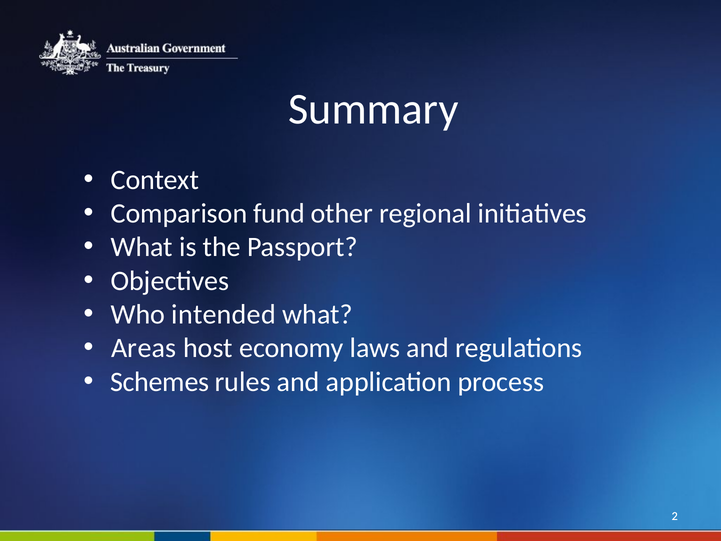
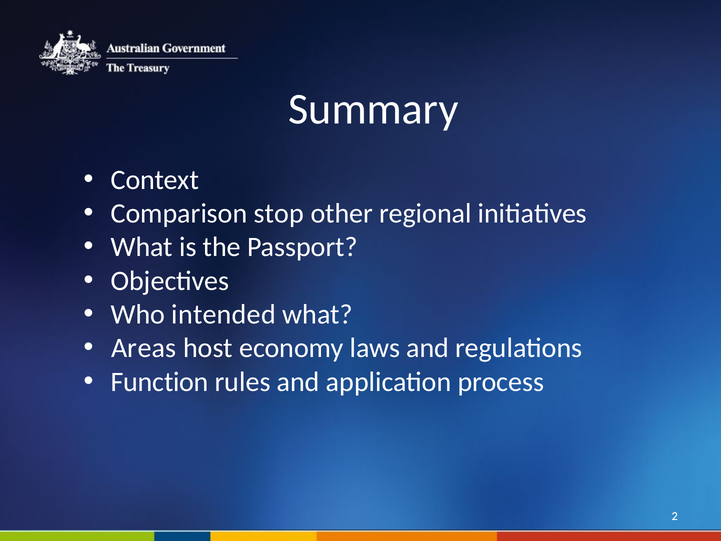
fund: fund -> stop (279, 213)
Schemes: Schemes -> Function (160, 382)
